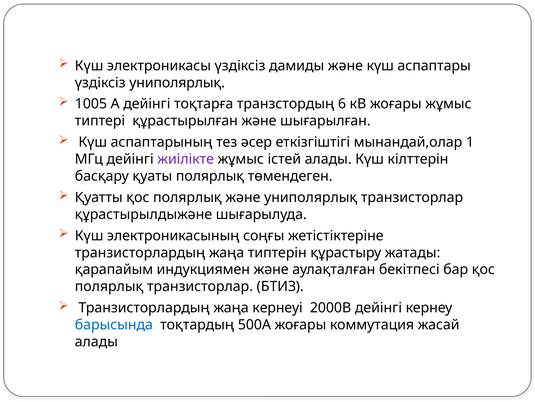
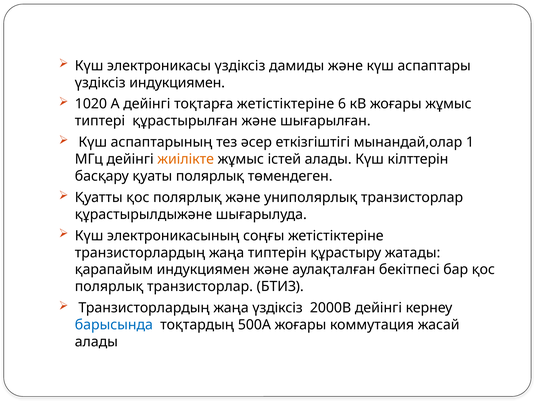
үздіксіз униполярлық: униполярлық -> индукциямен (177, 83)
1005: 1005 -> 1020 (91, 104)
тоқтарға транзстордың: транзстордың -> жетістіктеріне (286, 104)
жиілікте colour: purple -> orange (186, 159)
жаңа кернеуі: кернеуі -> үздіксіз (278, 307)
